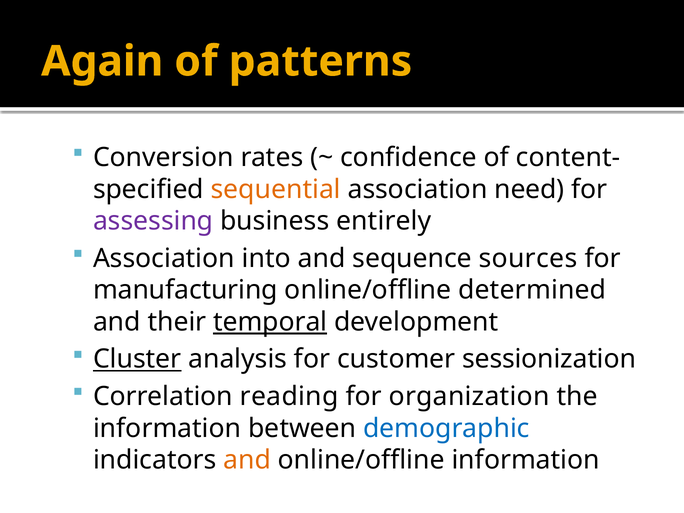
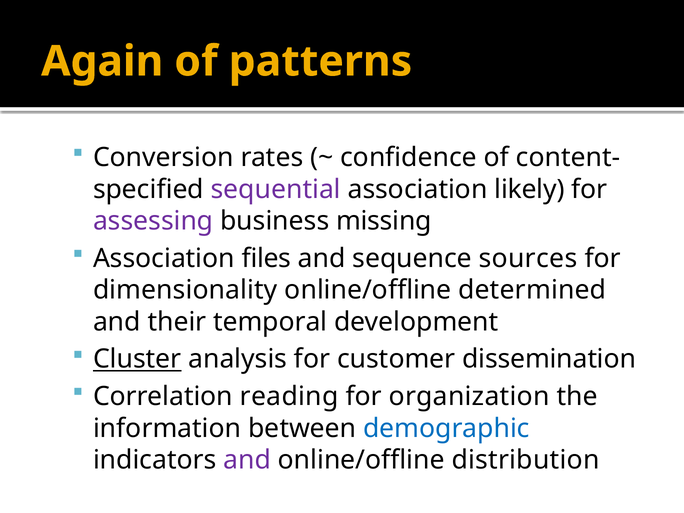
sequential colour: orange -> purple (276, 189)
need: need -> likely (529, 189)
entirely: entirely -> missing (384, 221)
into: into -> files (266, 258)
manufacturing: manufacturing -> dimensionality (185, 290)
temporal underline: present -> none (270, 322)
sessionization: sessionization -> dissemination (549, 359)
and colour: orange -> purple (247, 460)
online/offline information: information -> distribution (526, 460)
